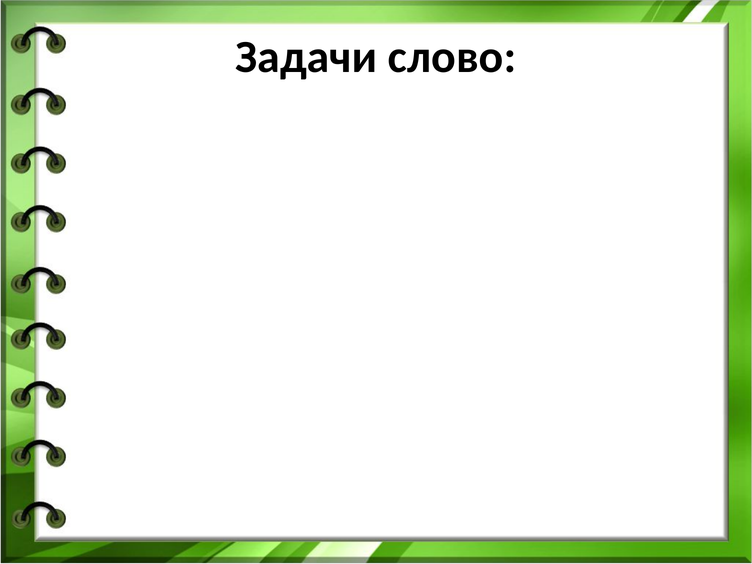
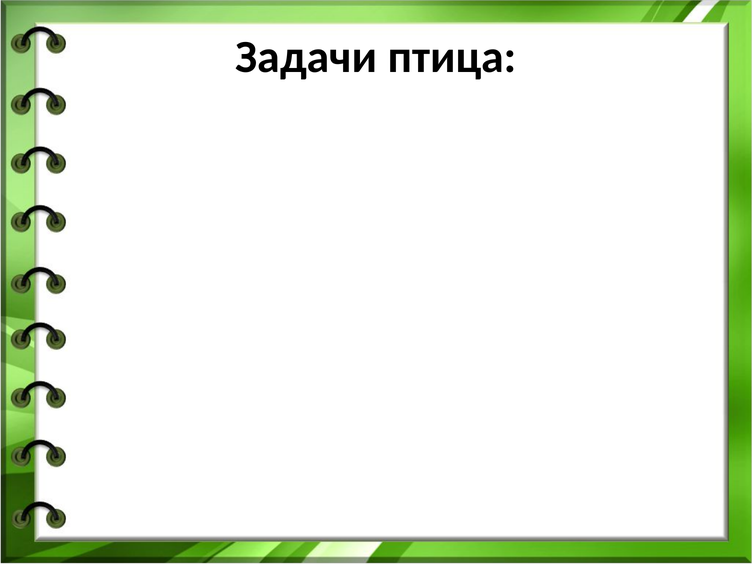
слово: слово -> птица (452, 57)
